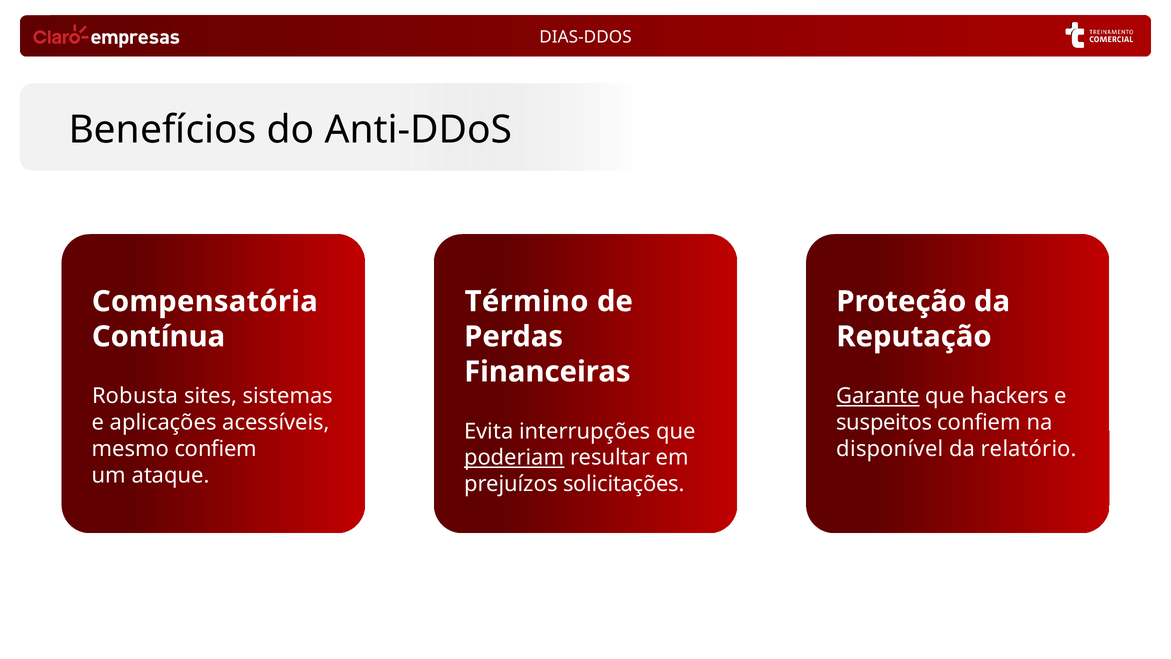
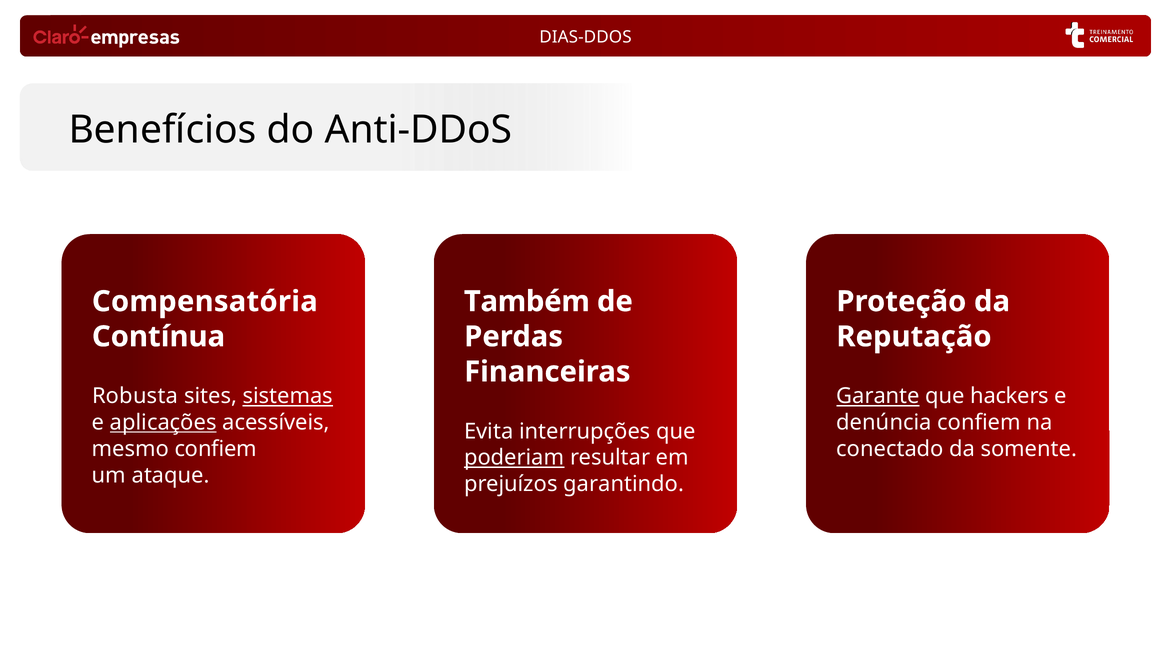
Término: Término -> Também (527, 301)
sistemas underline: none -> present (288, 396)
aplicações underline: none -> present (163, 422)
suspeitos: suspeitos -> denúncia (884, 422)
disponível: disponível -> conectado (890, 449)
relatório: relatório -> somente (1029, 449)
solicitações: solicitações -> garantindo (624, 484)
